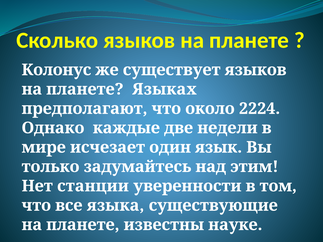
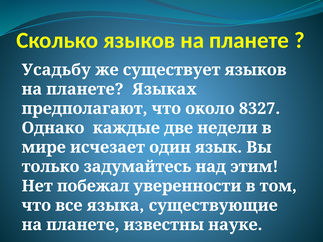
Колонус: Колонус -> Усадьбу (56, 70)
2224: 2224 -> 8327 (259, 109)
станции: станции -> побежал (93, 186)
